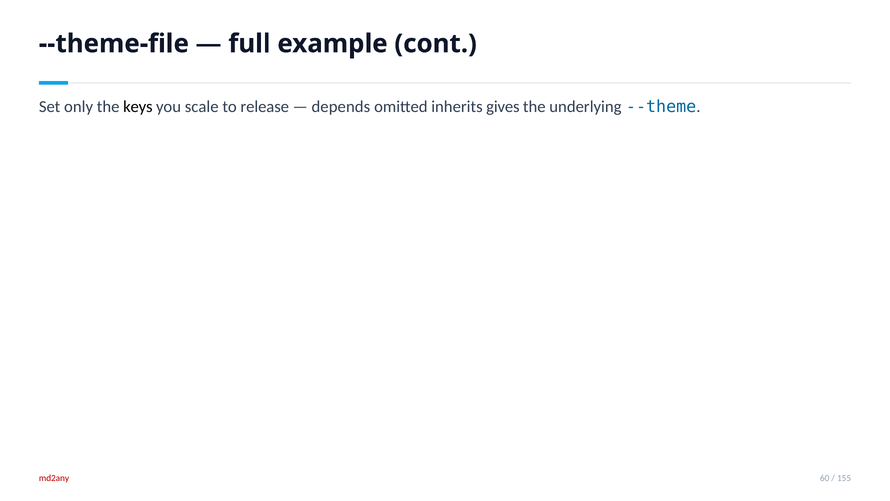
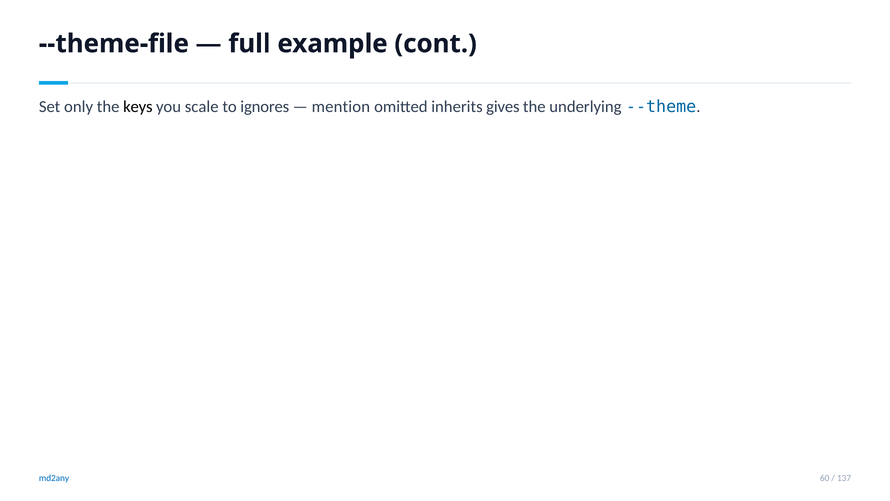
release: release -> ignores (265, 107)
depends: depends -> mention (341, 107)
md2any colour: red -> blue (54, 478)
155: 155 -> 137 (844, 478)
